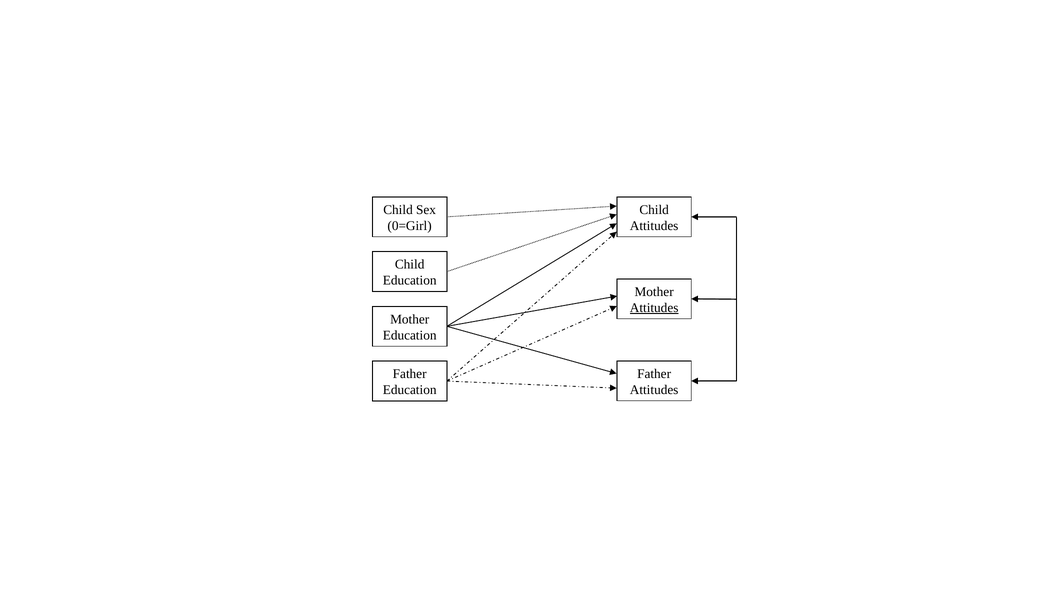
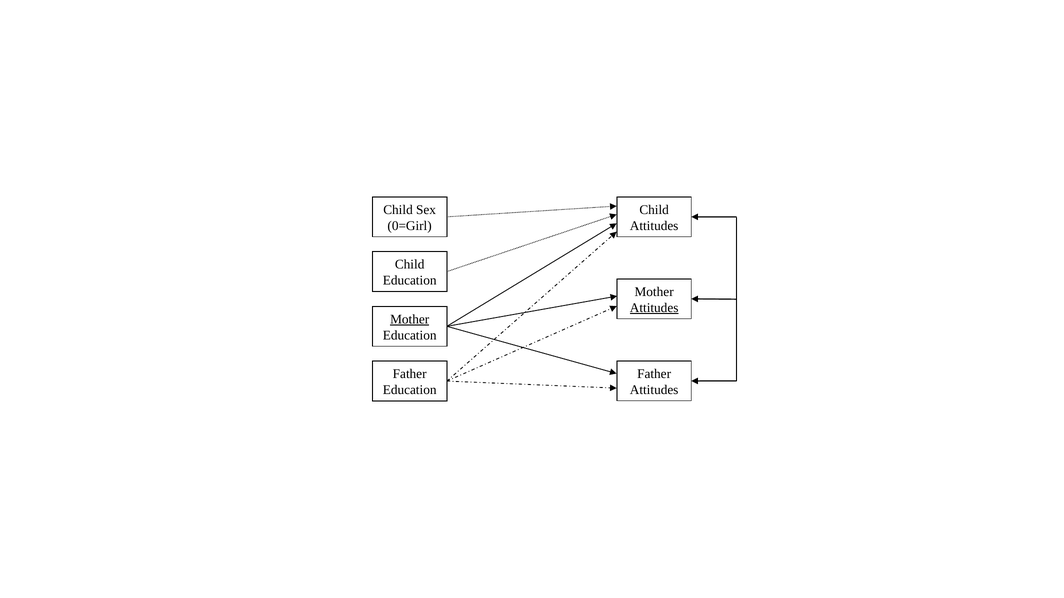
Mother underline: none -> present (410, 320)
